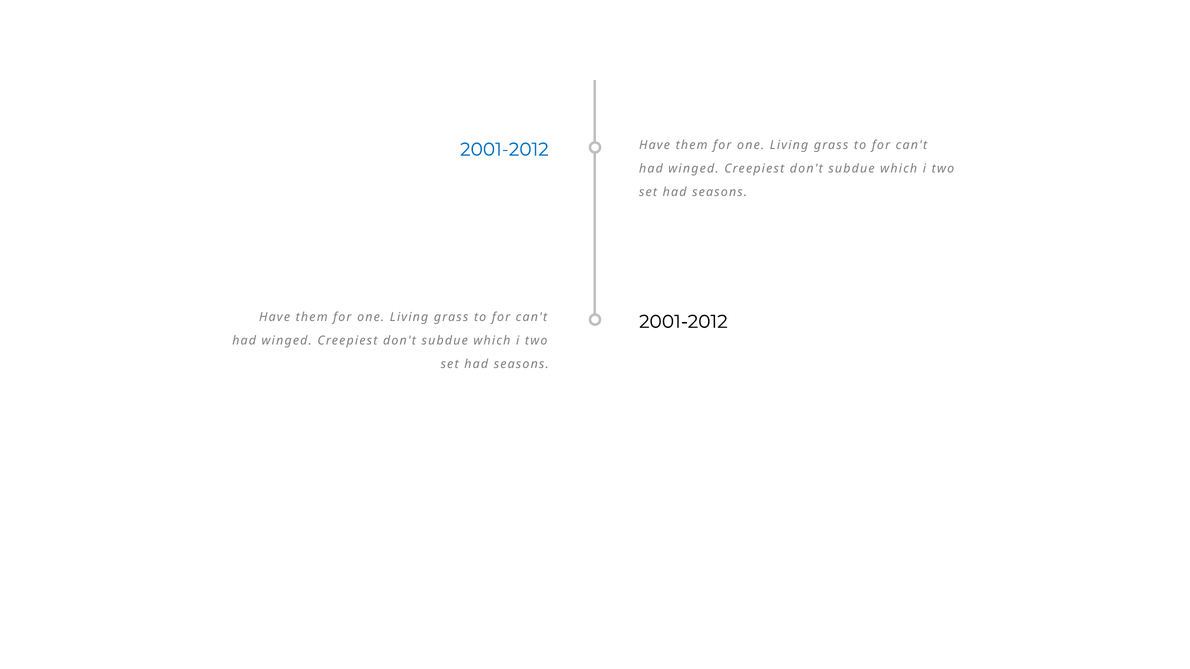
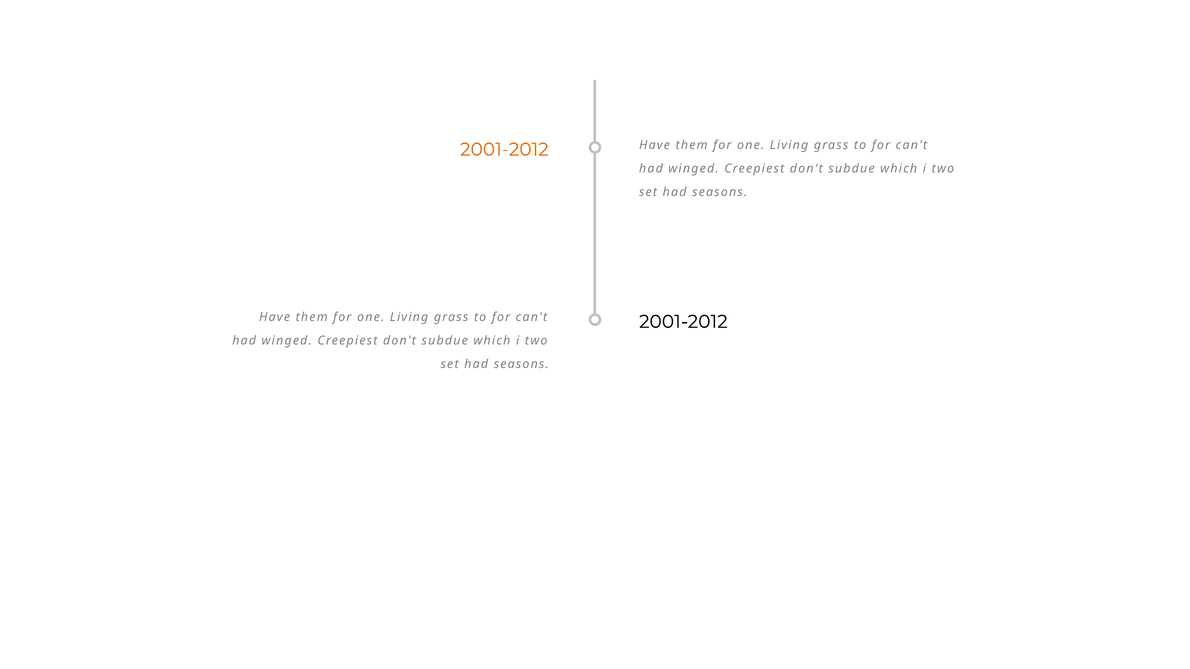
2001-2012 colour: blue -> orange (504, 150)
